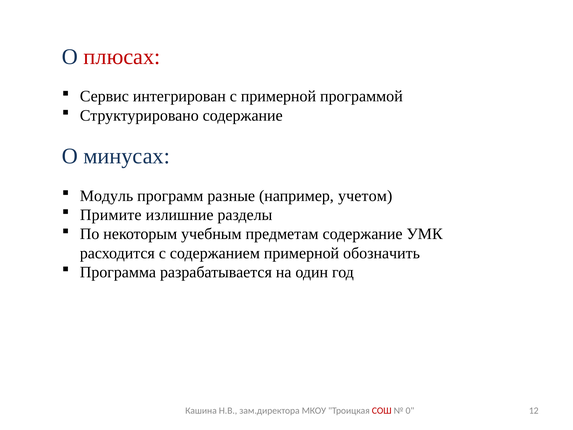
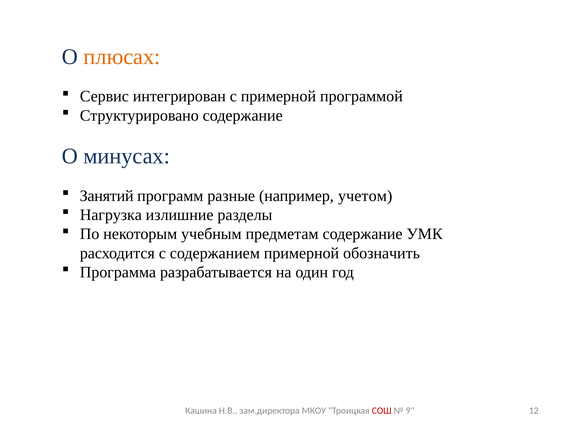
плюсах colour: red -> orange (122, 57)
Модуль: Модуль -> Занятий (107, 196)
Примите: Примите -> Нагрузка (111, 215)
0: 0 -> 9 (410, 410)
